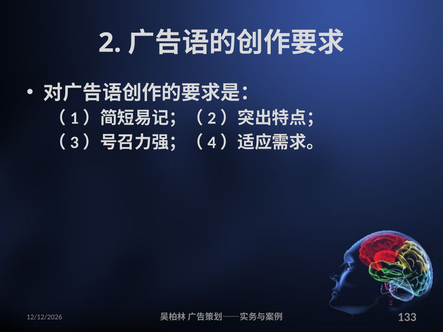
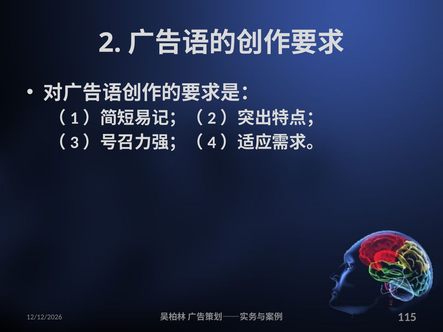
133: 133 -> 115 (407, 317)
